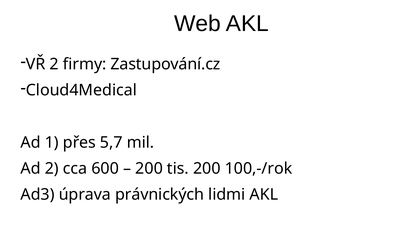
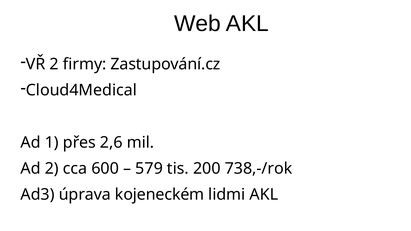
5,7: 5,7 -> 2,6 (111, 143)
200: 200 -> 579 (149, 169)
100,-/rok: 100,-/rok -> 738,-/rok (258, 169)
právnických: právnických -> kojeneckém (160, 195)
